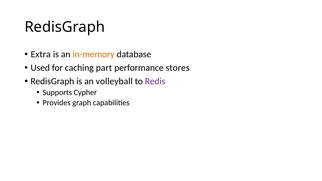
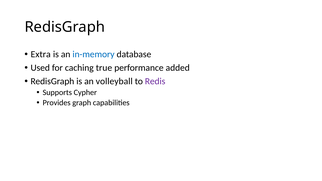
in-memory colour: orange -> blue (94, 54)
part: part -> true (104, 68)
stores: stores -> added (178, 68)
